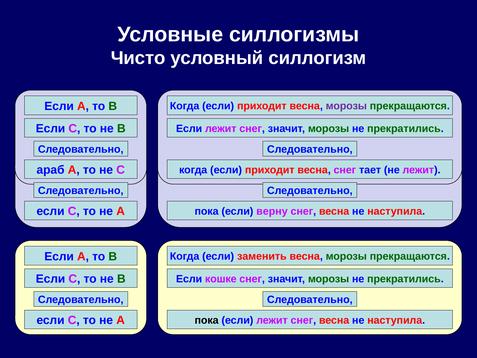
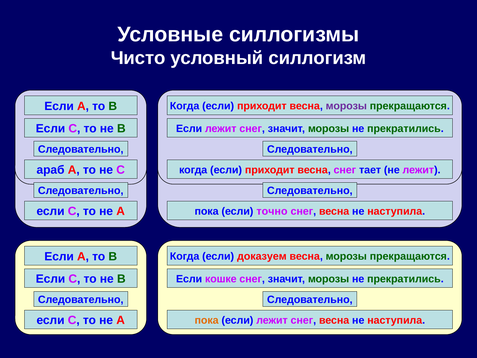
верну: верну -> точно (272, 211)
заменить: заменить -> доказуем (262, 256)
пока colour: black -> orange (207, 320)
